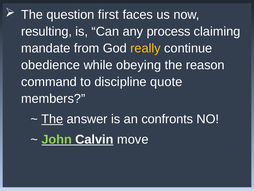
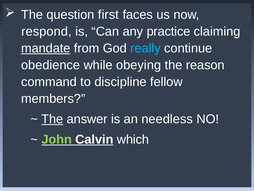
resulting: resulting -> respond (46, 31)
process: process -> practice (168, 31)
mandate underline: none -> present (46, 48)
really colour: yellow -> light blue (146, 48)
quote: quote -> fellow (166, 82)
confronts: confronts -> needless (167, 119)
move: move -> which (133, 139)
